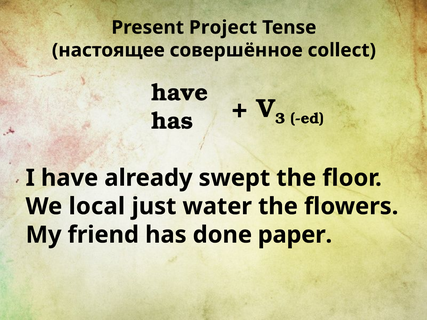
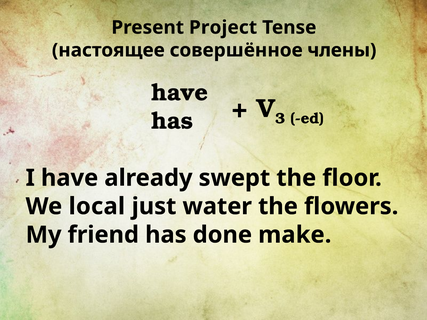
collect: collect -> члены (342, 50)
paper: paper -> make (295, 235)
